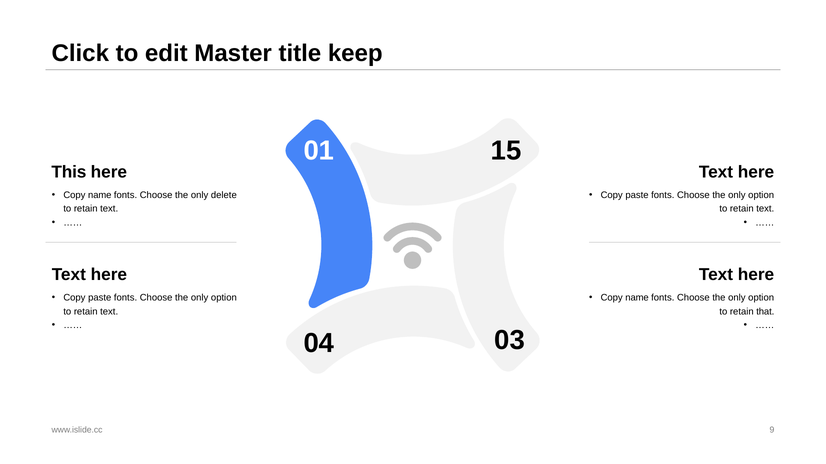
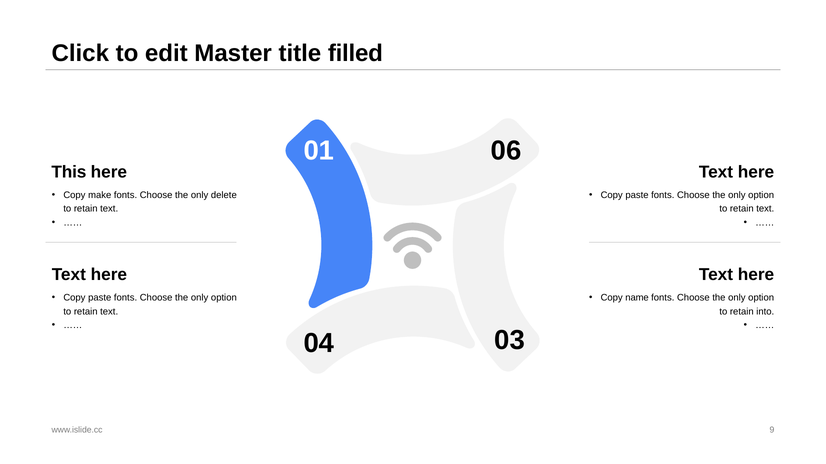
keep: keep -> filled (355, 53)
15: 15 -> 06 (506, 151)
name: name -> make (100, 195)
that: that -> into (765, 312)
